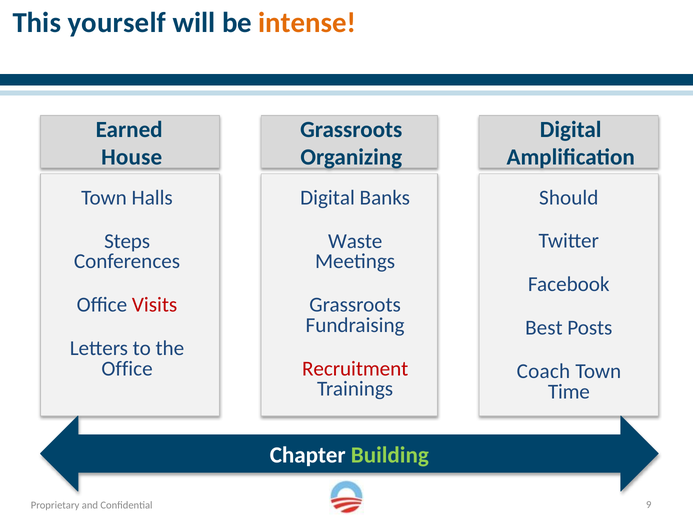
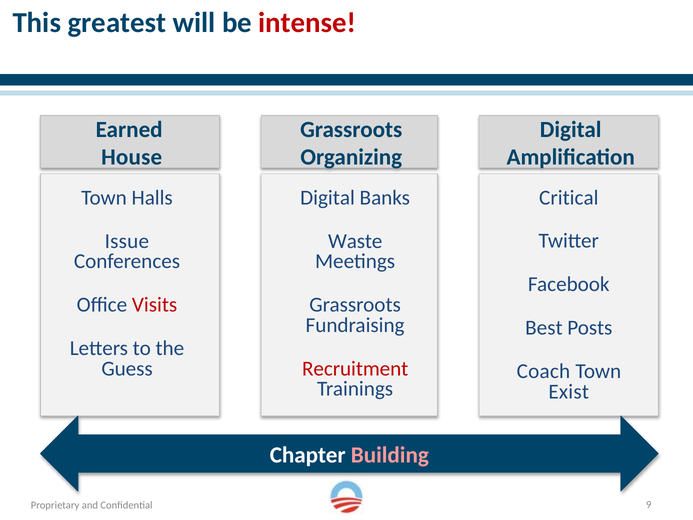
yourself: yourself -> greatest (117, 23)
intense colour: orange -> red (307, 23)
Should: Should -> Critical (569, 197)
Steps: Steps -> Issue (127, 241)
Office: Office -> Guess (127, 368)
Time: Time -> Exist (569, 392)
Building colour: light green -> pink (390, 455)
